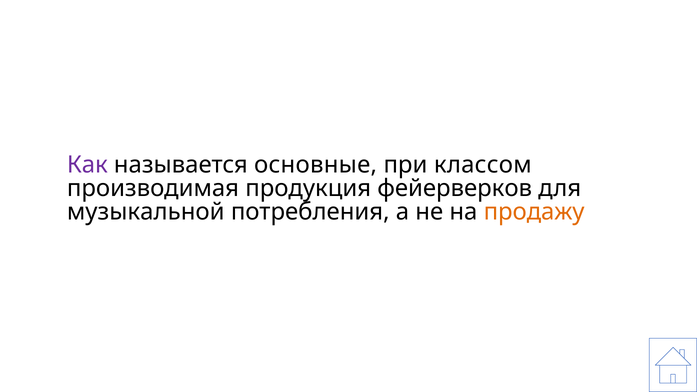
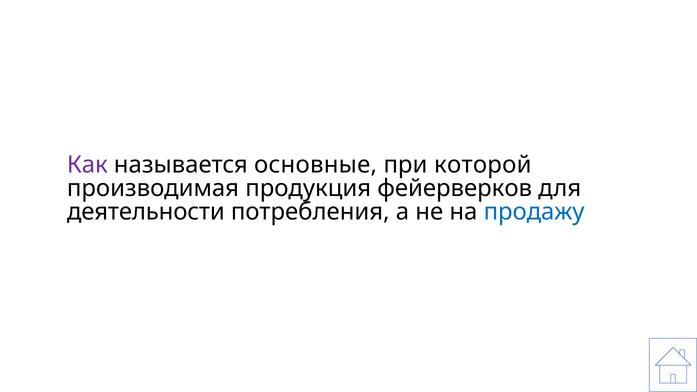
классом: классом -> которой (483, 165)
музыкальной: музыкальной -> деятельности (146, 212)
продажу colour: orange -> blue (534, 212)
